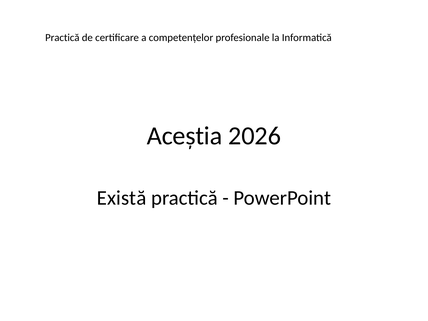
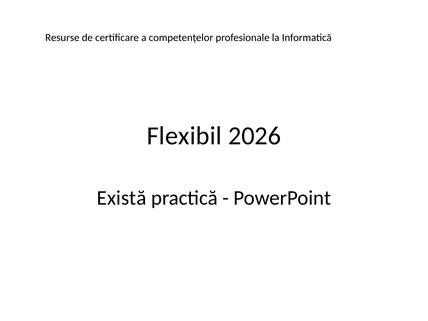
Practică: Practică -> Resurse (62, 38)
Aceștia: Aceștia -> Flexibil (184, 136)
